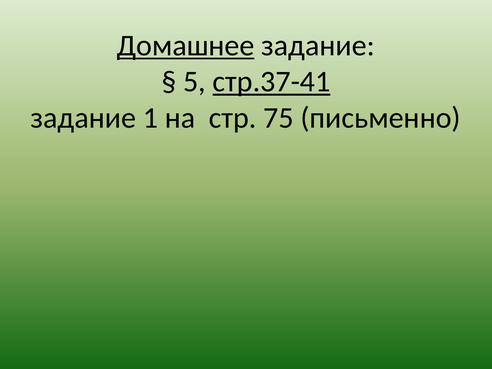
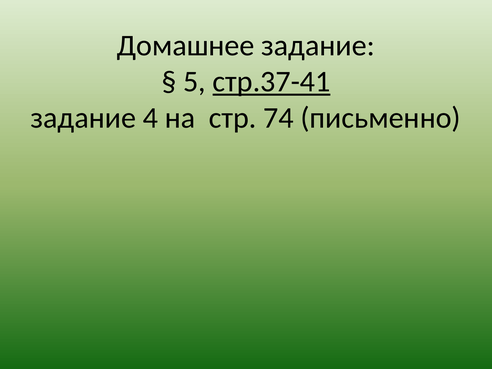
Домашнее underline: present -> none (186, 46)
1: 1 -> 4 (150, 118)
75: 75 -> 74 (279, 118)
